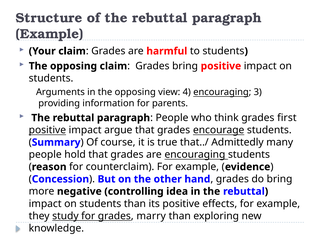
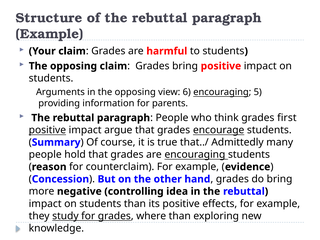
4: 4 -> 6 (187, 92)
3: 3 -> 5 (258, 92)
marry: marry -> where (151, 216)
